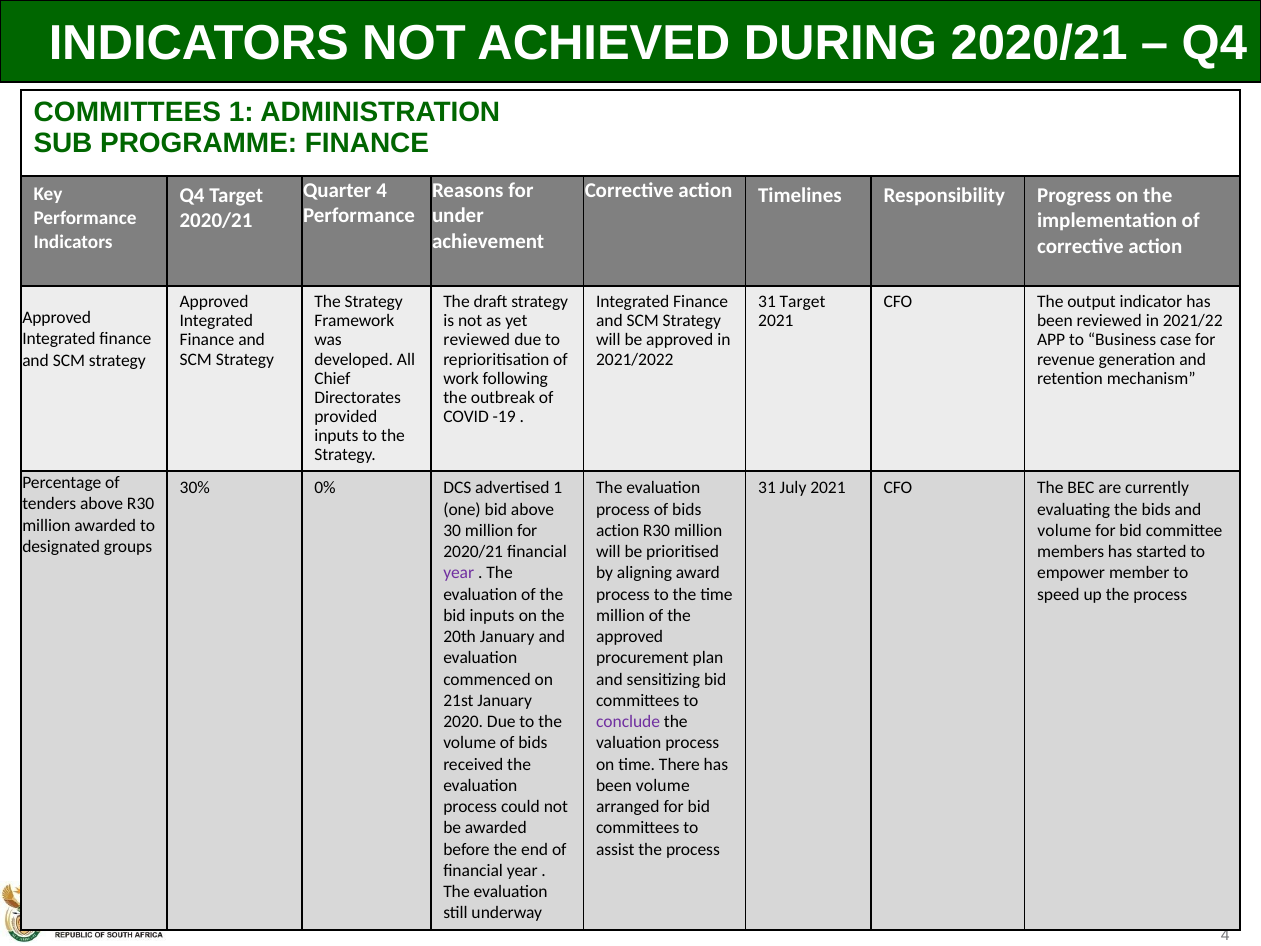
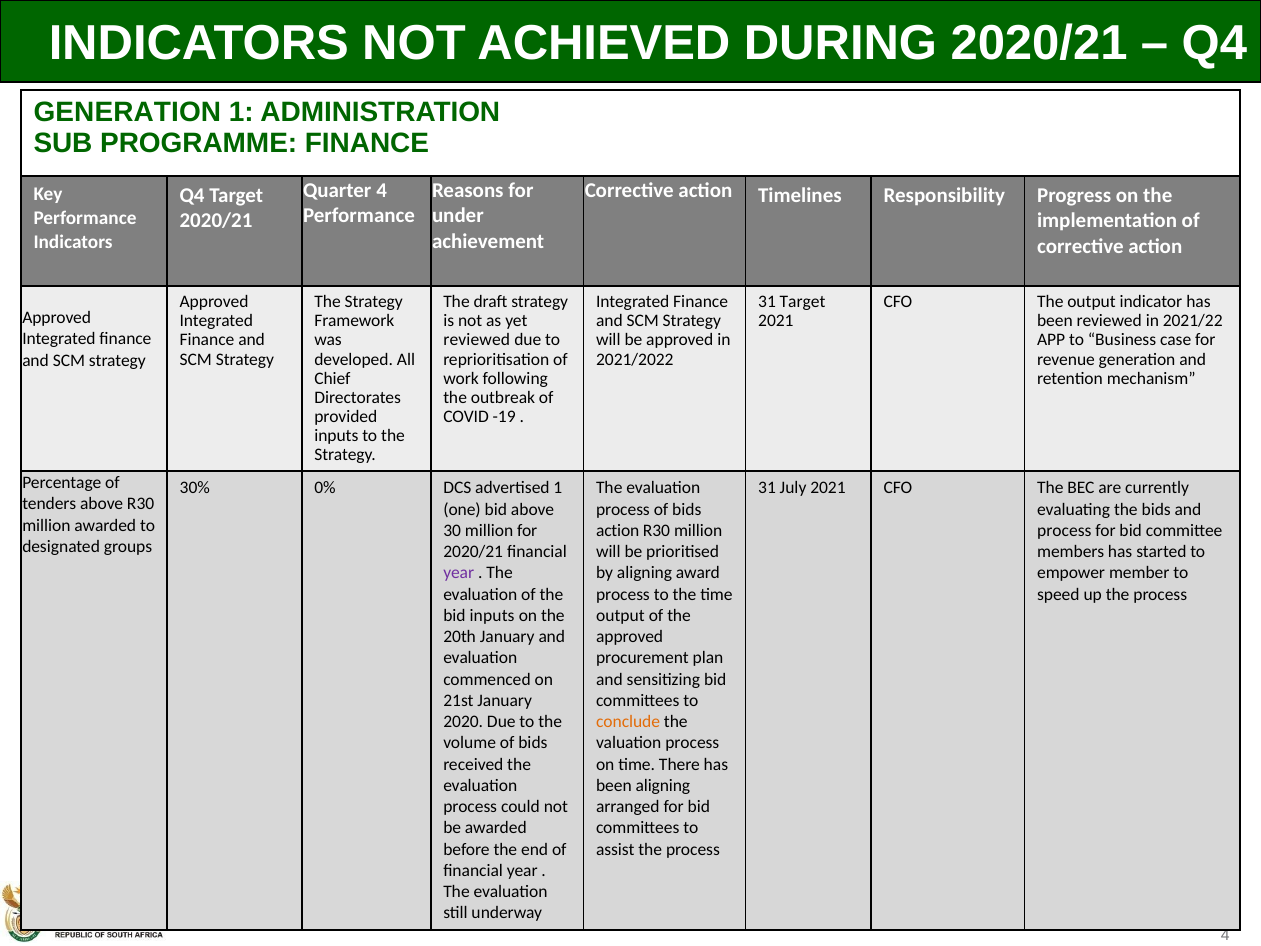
COMMITTEES: COMMITTEES -> GENERATION (127, 112)
volume: volume -> process (1064, 530)
million: million -> output (620, 615)
conclude colour: purple -> orange (628, 722)
been volume: volume -> aligning (663, 785)
